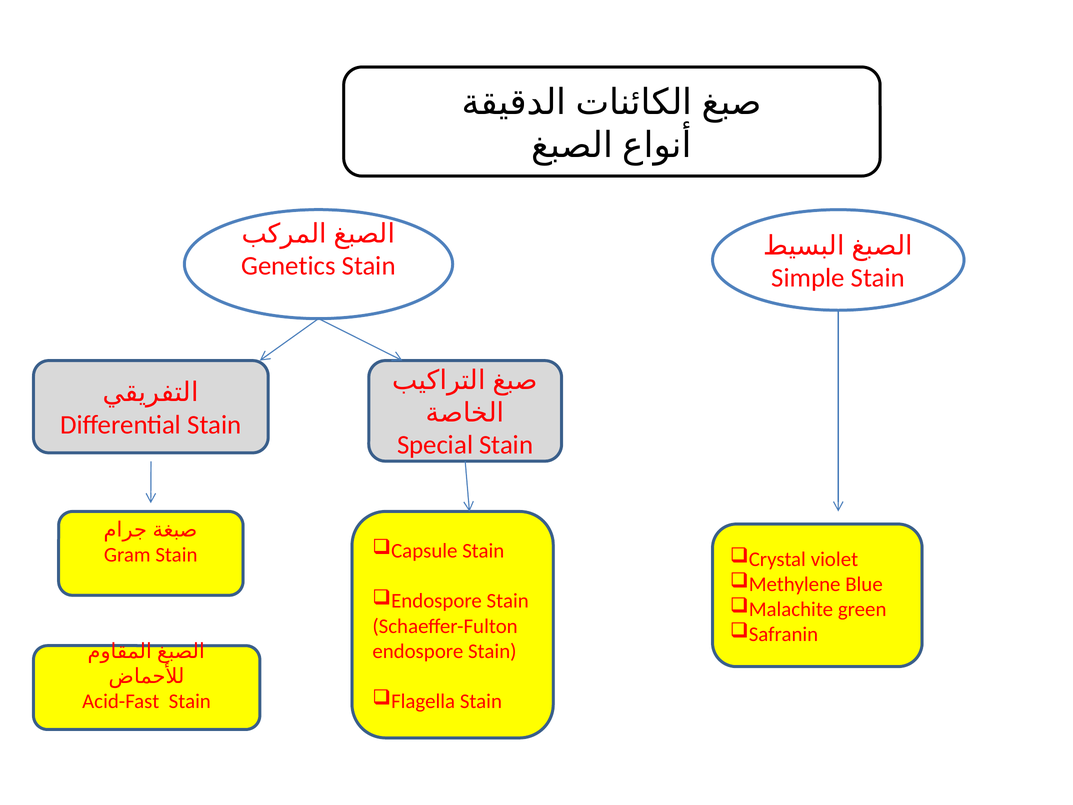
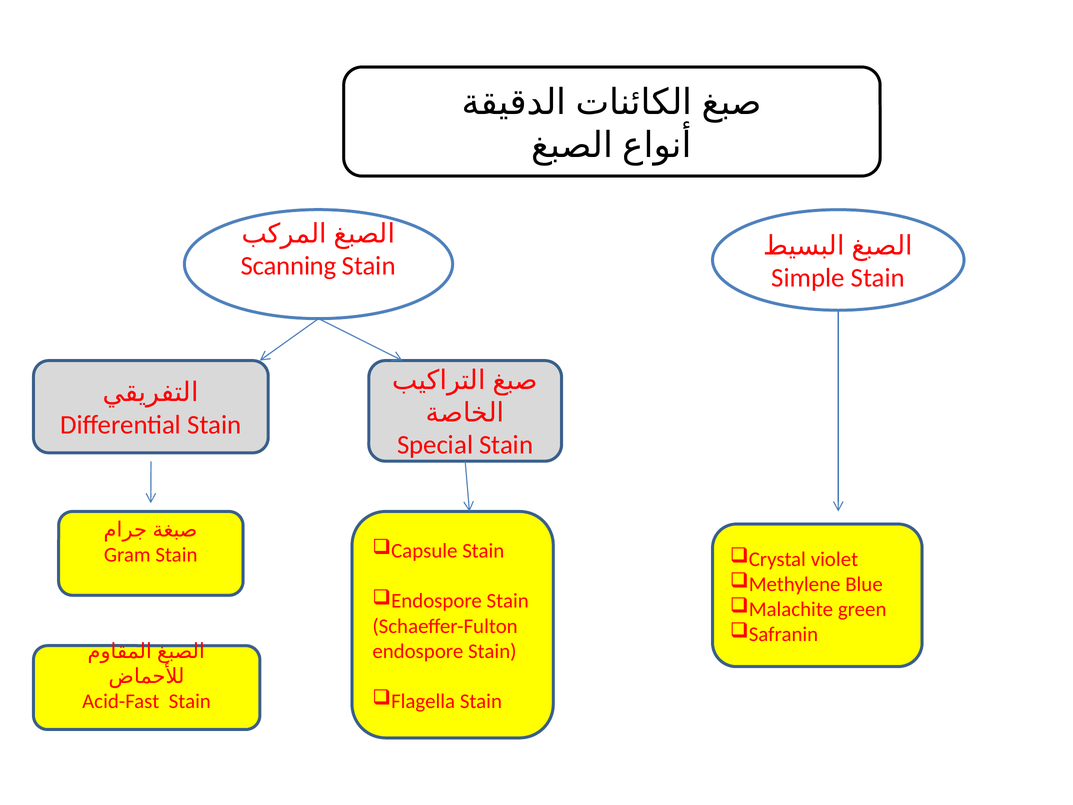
Genetics: Genetics -> Scanning (289, 266)
